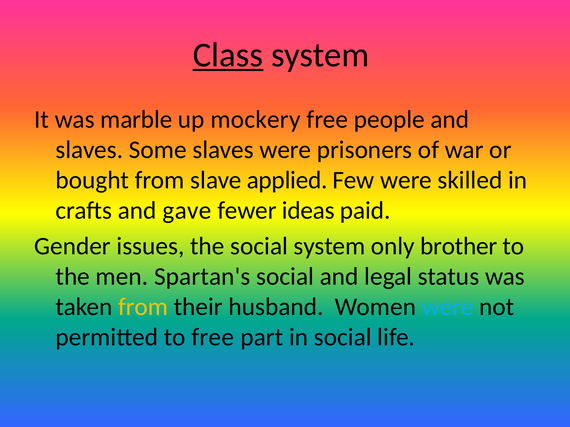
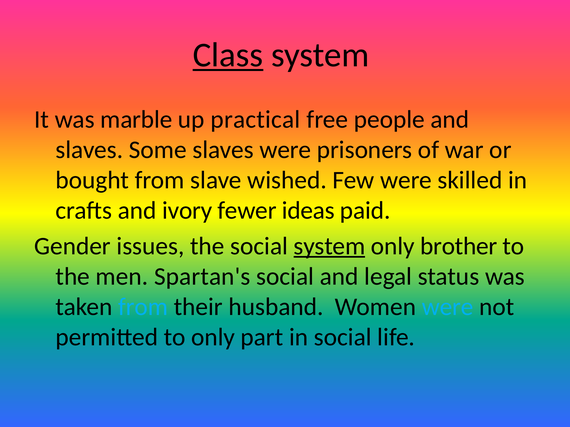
mockery: mockery -> practical (255, 120)
applied: applied -> wished (287, 180)
gave: gave -> ivory (187, 211)
system underline: none -> present (329, 246)
from colour: yellow -> light blue (143, 307)
to free: free -> only (213, 337)
